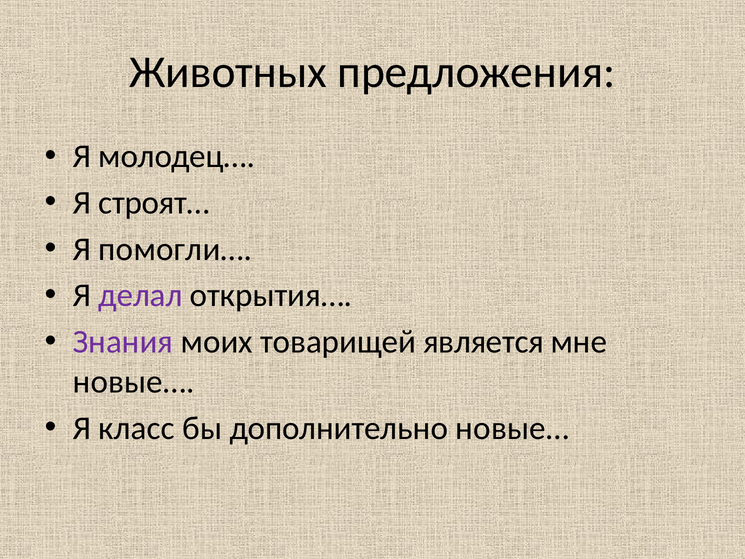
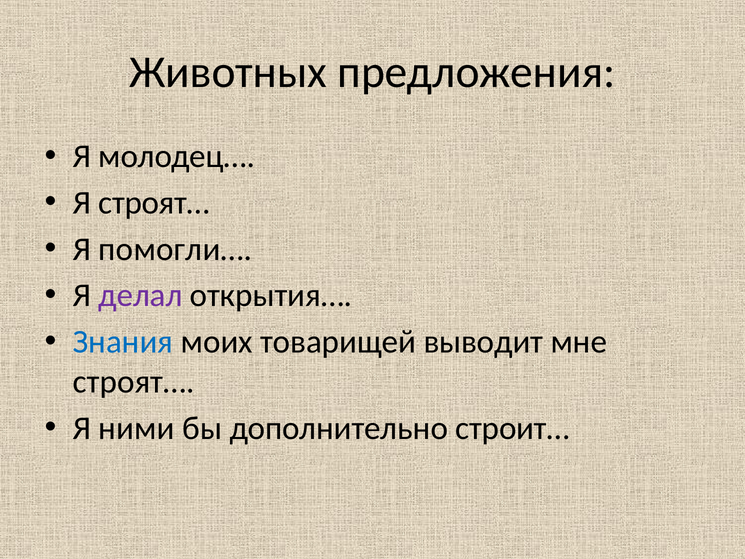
Знания colour: purple -> blue (123, 342)
является: является -> выводит (483, 342)
новые…: новые… -> строят… (134, 382)
класс: класс -> ними (137, 428)
дополнительно новые…: новые… -> строит… (512, 428)
